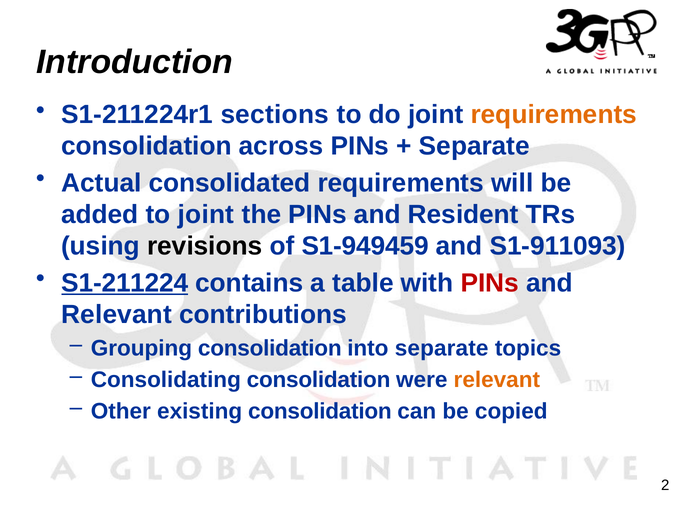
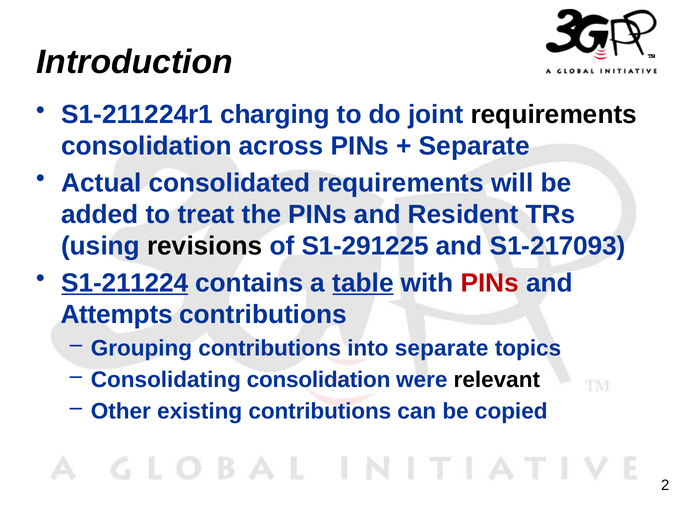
sections: sections -> charging (275, 115)
requirements colour: orange -> black (554, 115)
to joint: joint -> treat (206, 215)
S1-949459: S1-949459 -> S1-291225 (365, 246)
S1-911093: S1-911093 -> S1-217093 (558, 246)
table underline: none -> present (363, 283)
Relevant: Relevant -> Attempts (117, 315)
Grouping consolidation: consolidation -> contributions (270, 348)
relevant colour: orange -> black (497, 380)
existing consolidation: consolidation -> contributions (320, 411)
